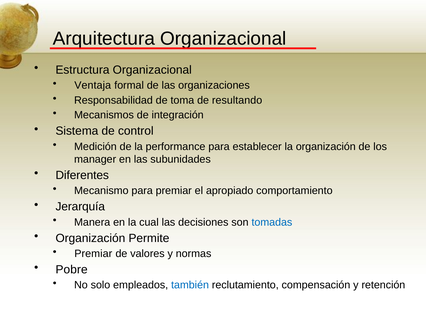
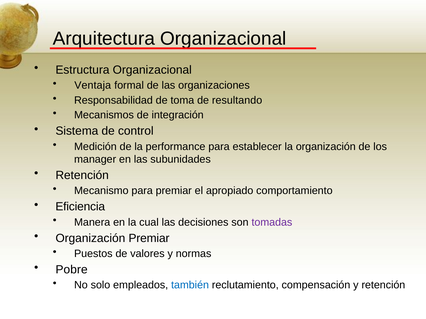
Diferentes: Diferentes -> Retención (82, 176)
Jerarquía: Jerarquía -> Eficiencia (80, 207)
tomadas colour: blue -> purple (272, 223)
Organización Permite: Permite -> Premiar (149, 238)
Premiar: Premiar -> Puestos (93, 254)
